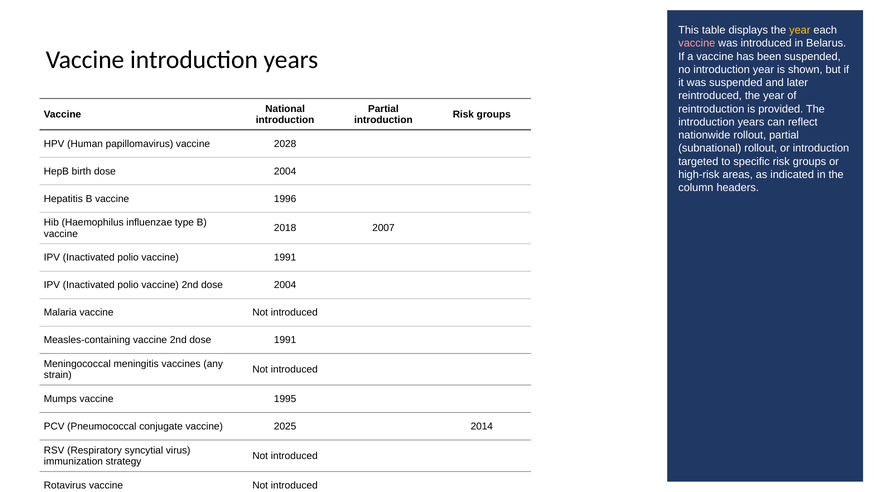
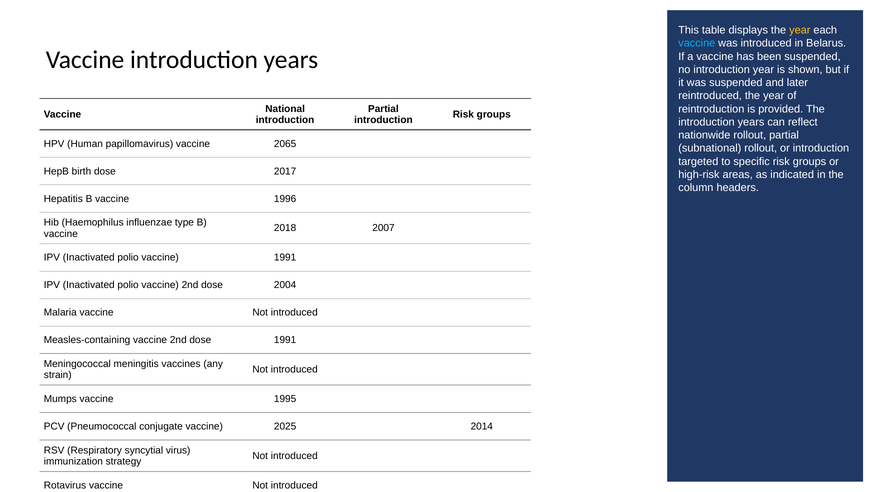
vaccine colour: pink -> light blue (697, 43)
2028: 2028 -> 2065 (285, 144)
birth dose 2004: 2004 -> 2017 (285, 171)
